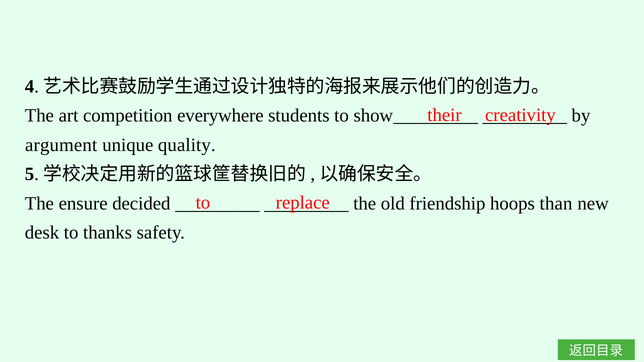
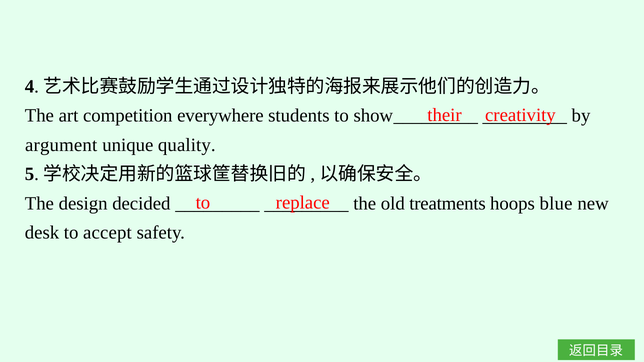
ensure: ensure -> design (83, 204)
friendship: friendship -> treatments (448, 204)
than: than -> blue (556, 204)
thanks: thanks -> accept (107, 233)
